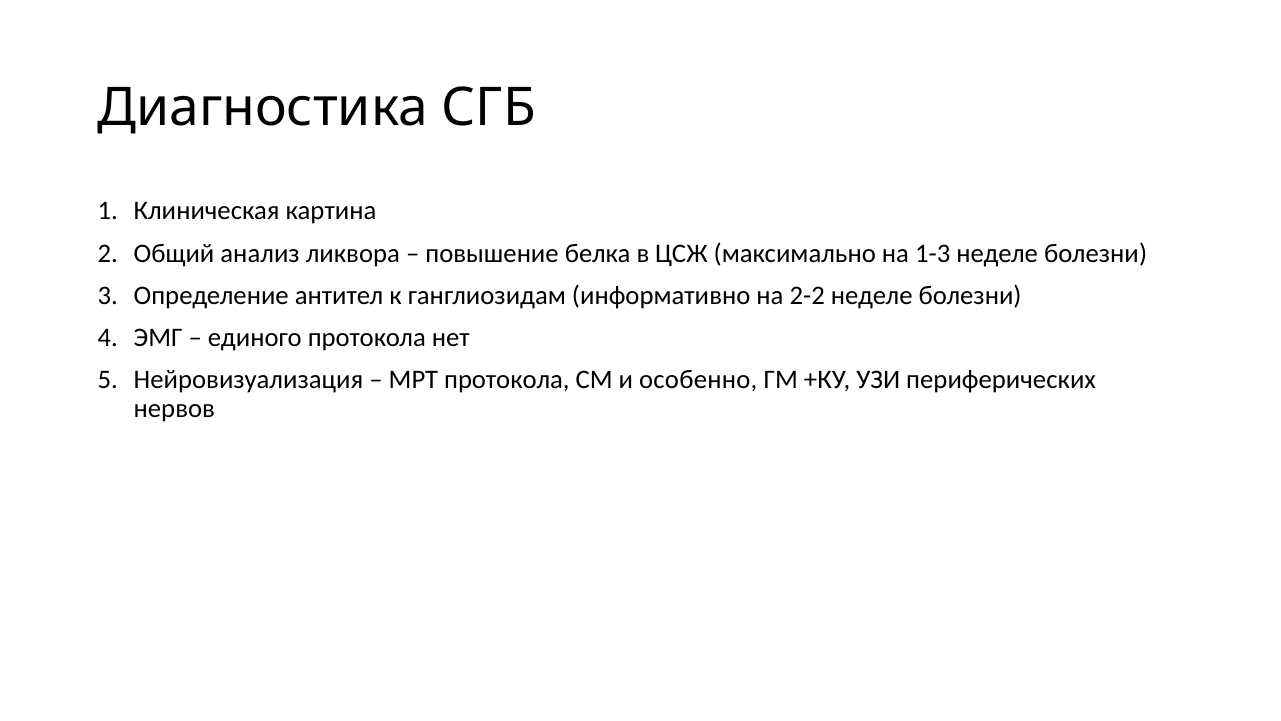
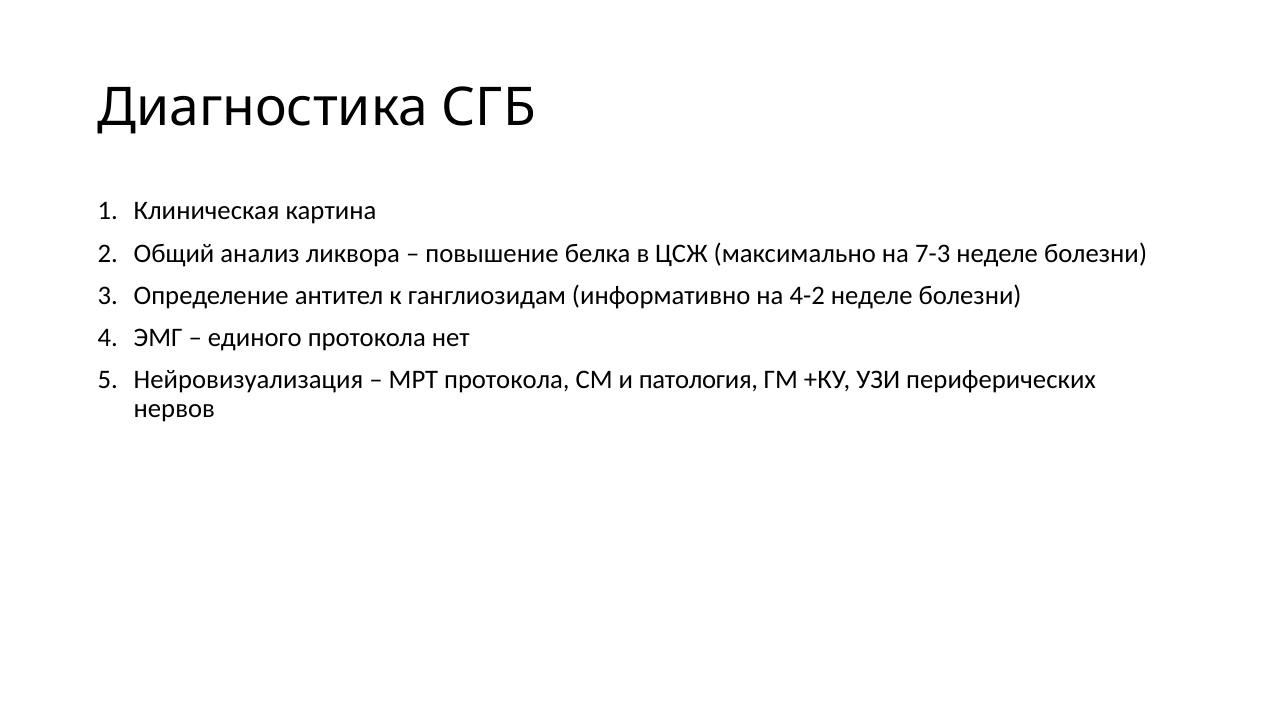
1-3: 1-3 -> 7-3 (933, 253)
2-2: 2-2 -> 4-2 (807, 295)
особенно: особенно -> патология (698, 380)
